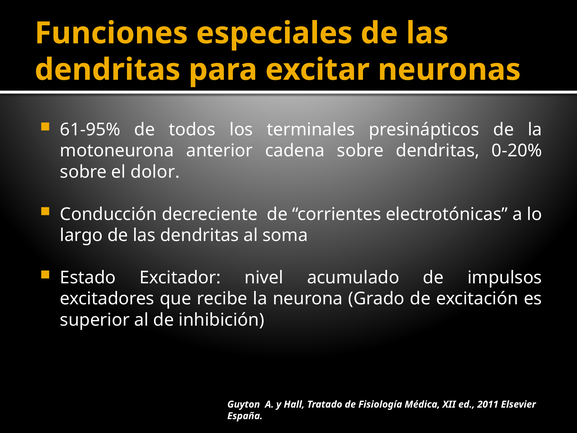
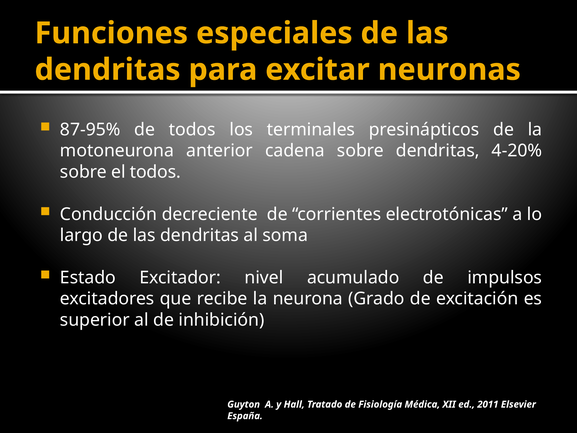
61-95%: 61-95% -> 87-95% (90, 130)
0-20%: 0-20% -> 4-20% (517, 151)
el dolor: dolor -> todos (155, 172)
